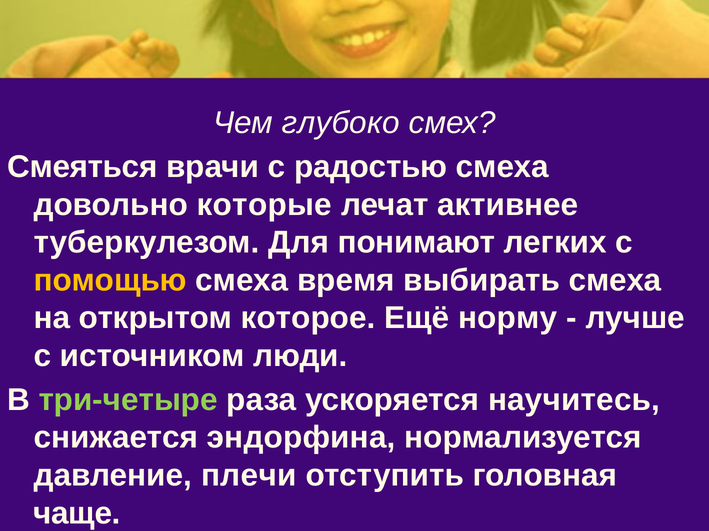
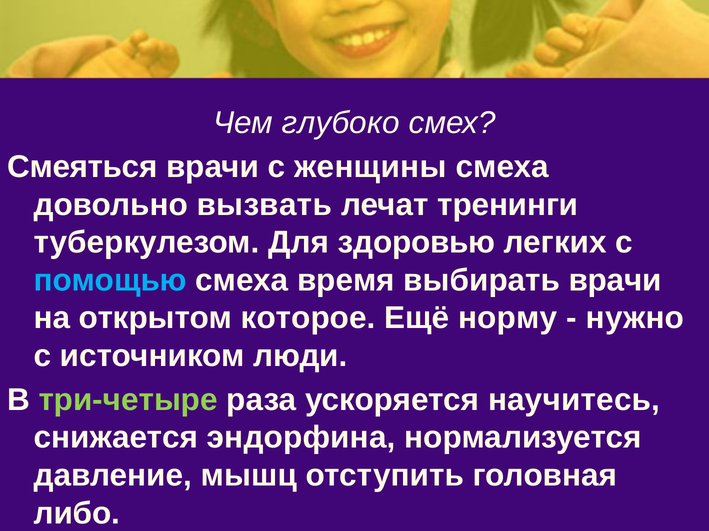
радостью: радостью -> женщины (370, 167)
которые: которые -> вызвать (264, 205)
активнее: активнее -> тренинги (508, 205)
понимают: понимают -> здоровью (417, 243)
помощью colour: yellow -> light blue (110, 281)
выбирать смеха: смеха -> врачи (615, 281)
лучше: лучше -> нужно (635, 318)
плечи: плечи -> мышц (249, 476)
чаще: чаще -> либо (77, 514)
